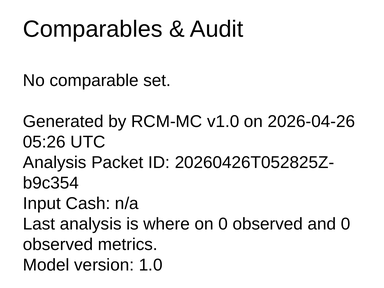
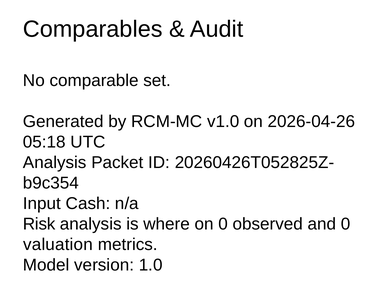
05:26: 05:26 -> 05:18 (44, 142)
Last: Last -> Risk (39, 224)
observed: observed -> valuation (58, 244)
